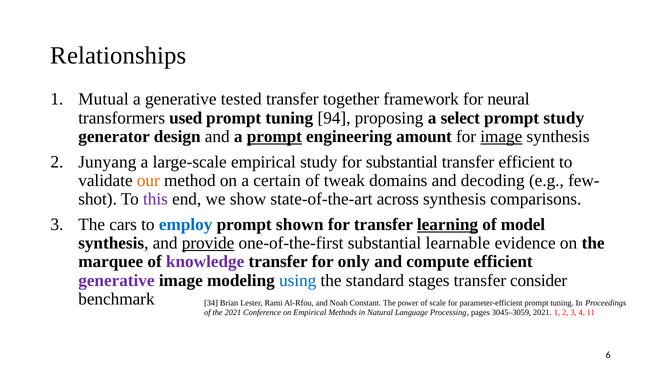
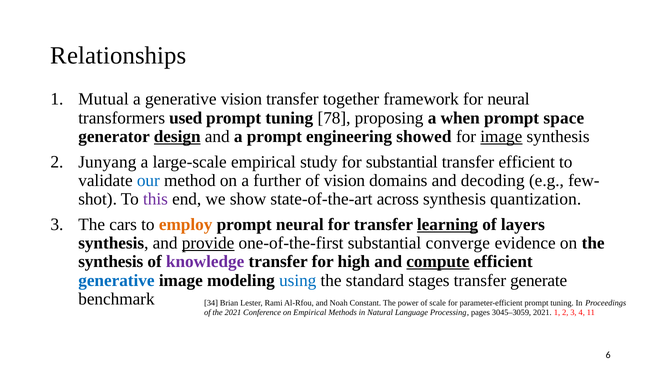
generative tested: tested -> vision (241, 99)
94: 94 -> 78 (334, 118)
select: select -> when (460, 118)
prompt study: study -> space (564, 118)
design underline: none -> present (177, 136)
prompt underline: present -> none (274, 136)
amount: amount -> showed (424, 136)
our colour: orange -> blue (148, 180)
certain: certain -> further (277, 180)
of tweak: tweak -> vision (344, 180)
comparisons: comparisons -> quantization (536, 199)
employ colour: blue -> orange (186, 225)
prompt shown: shown -> neural (300, 225)
model: model -> layers (523, 225)
learnable: learnable -> converge (458, 243)
marquee: marquee -> synthesis (111, 262)
only: only -> high (354, 262)
compute underline: none -> present (438, 262)
generative colour: purple -> blue (116, 280)
consider: consider -> generate (539, 280)
